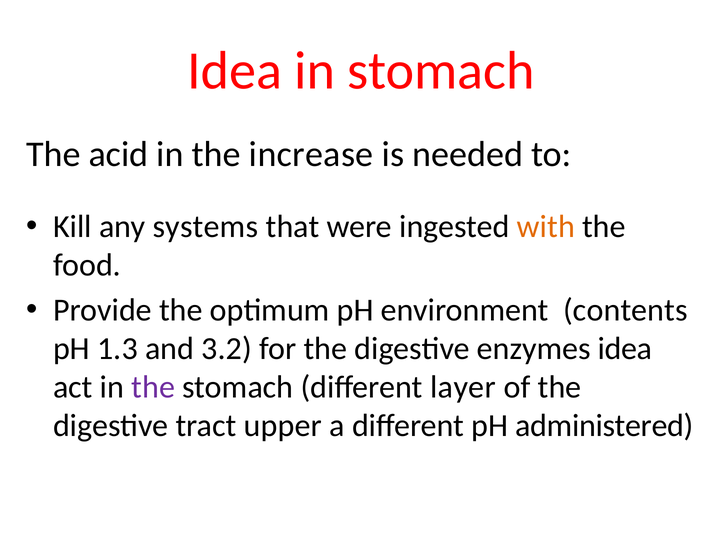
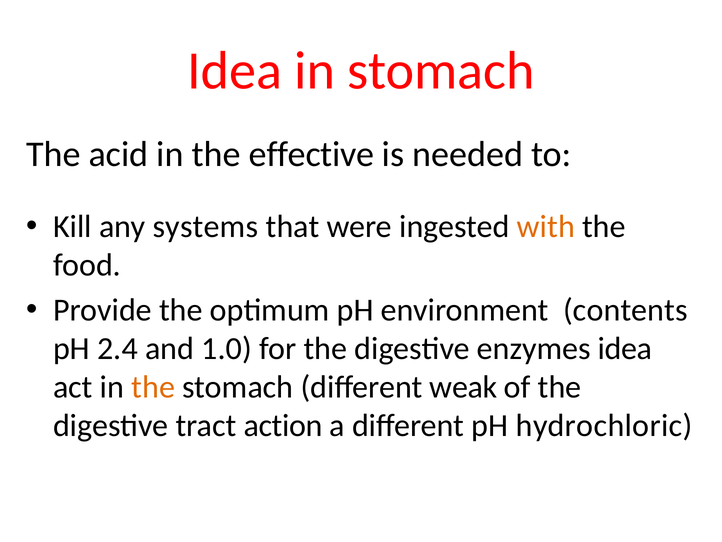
increase: increase -> effective (312, 154)
1.3: 1.3 -> 2.4 (117, 348)
3.2: 3.2 -> 1.0 (227, 348)
the colour: purple -> orange (153, 387)
layer: layer -> weak (463, 387)
upper: upper -> action (283, 425)
administered: administered -> hydrochloric (604, 425)
